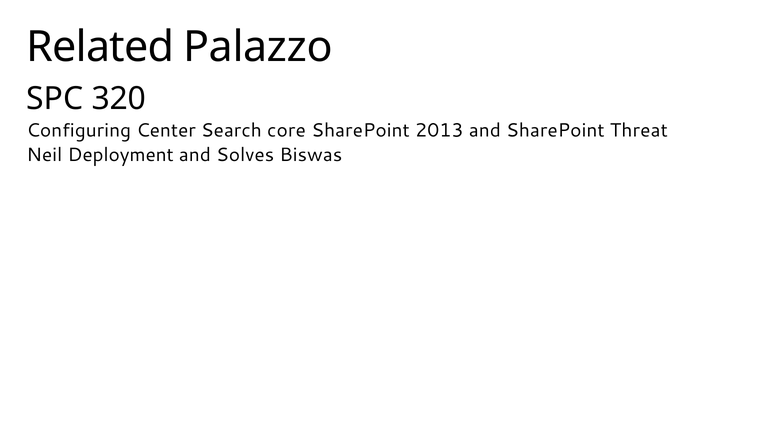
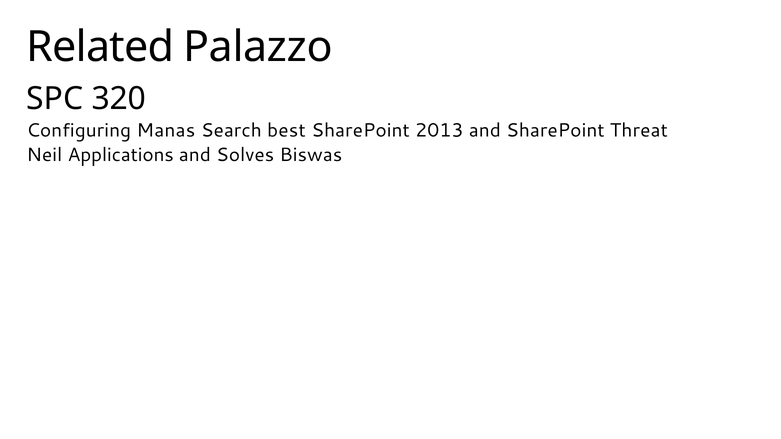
Center: Center -> Manas (166, 130)
core: core -> best (286, 130)
Deployment: Deployment -> Applications (121, 155)
